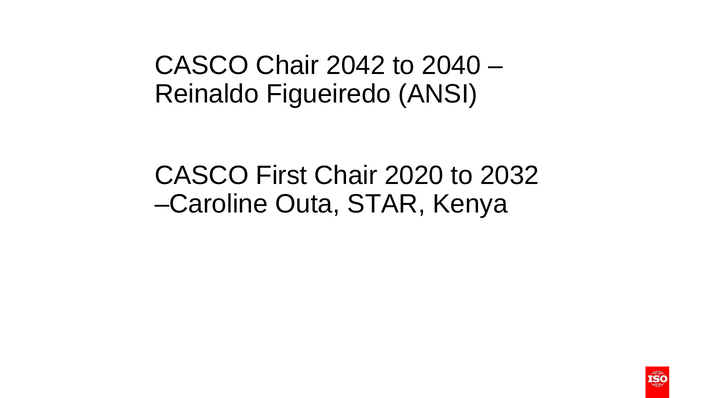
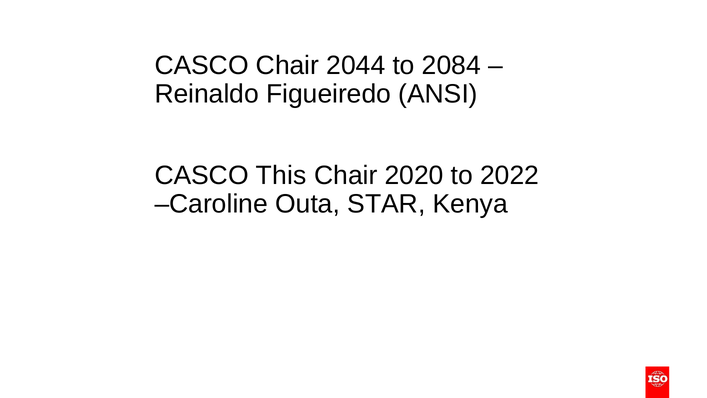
2042: 2042 -> 2044 (356, 65)
2040: 2040 -> 2084 (451, 65)
First: First -> This (281, 175)
2032: 2032 -> 2022 (510, 175)
